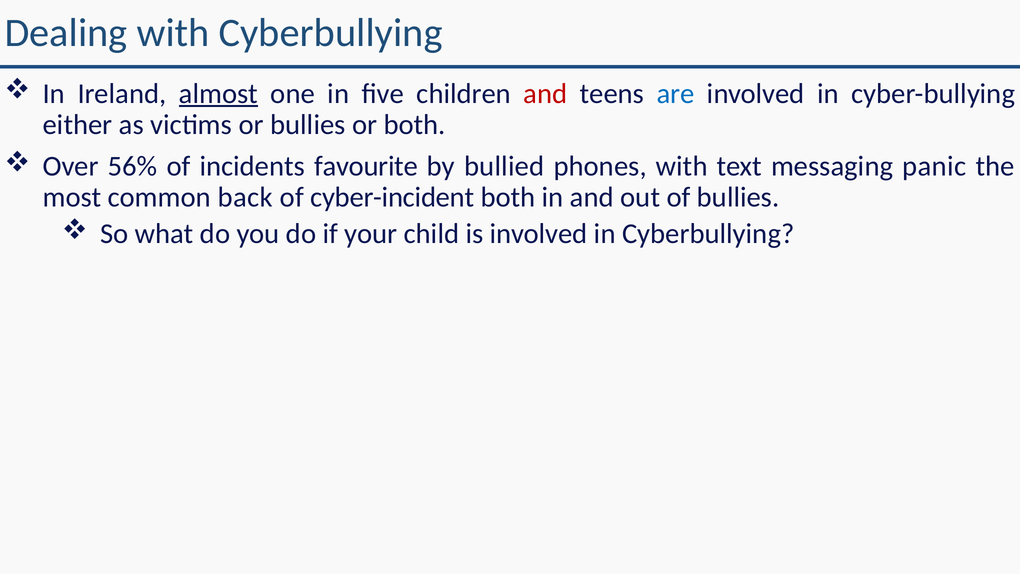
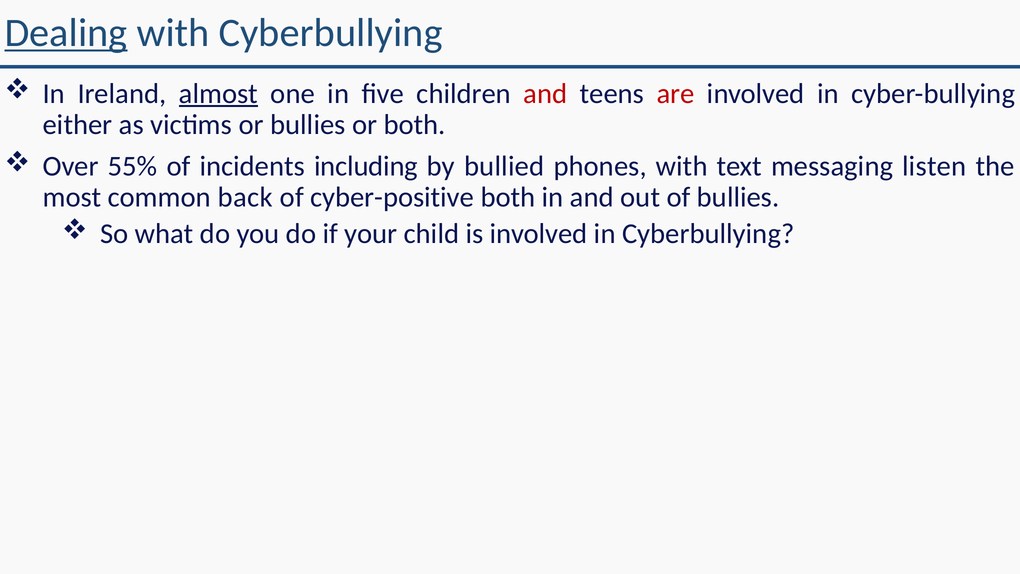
Dealing underline: none -> present (66, 33)
are colour: blue -> red (676, 94)
56%: 56% -> 55% (133, 166)
favourite: favourite -> including (366, 166)
panic: panic -> listen (934, 166)
cyber-incident: cyber-incident -> cyber-positive (392, 197)
